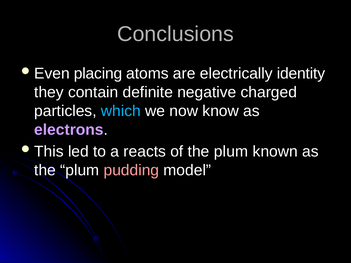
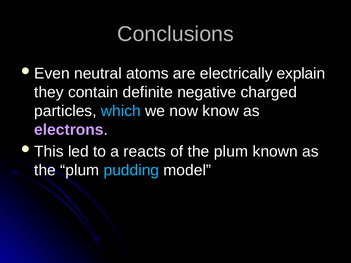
placing: placing -> neutral (98, 74)
identity: identity -> explain (301, 74)
pudding colour: pink -> light blue (131, 170)
